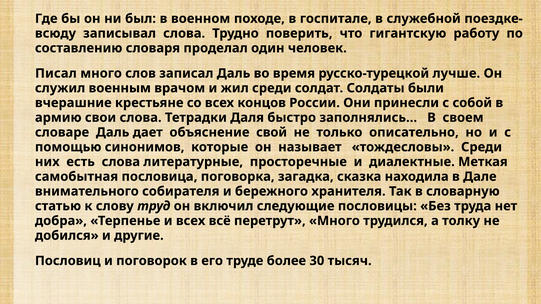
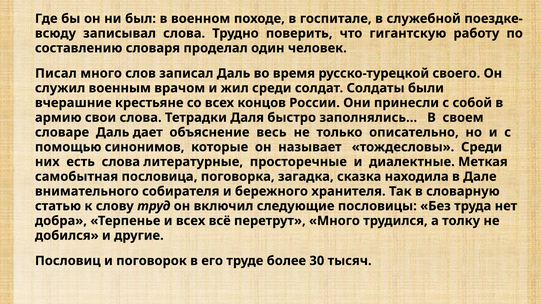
лучше: лучше -> своего (456, 73)
свой: свой -> весь (271, 132)
